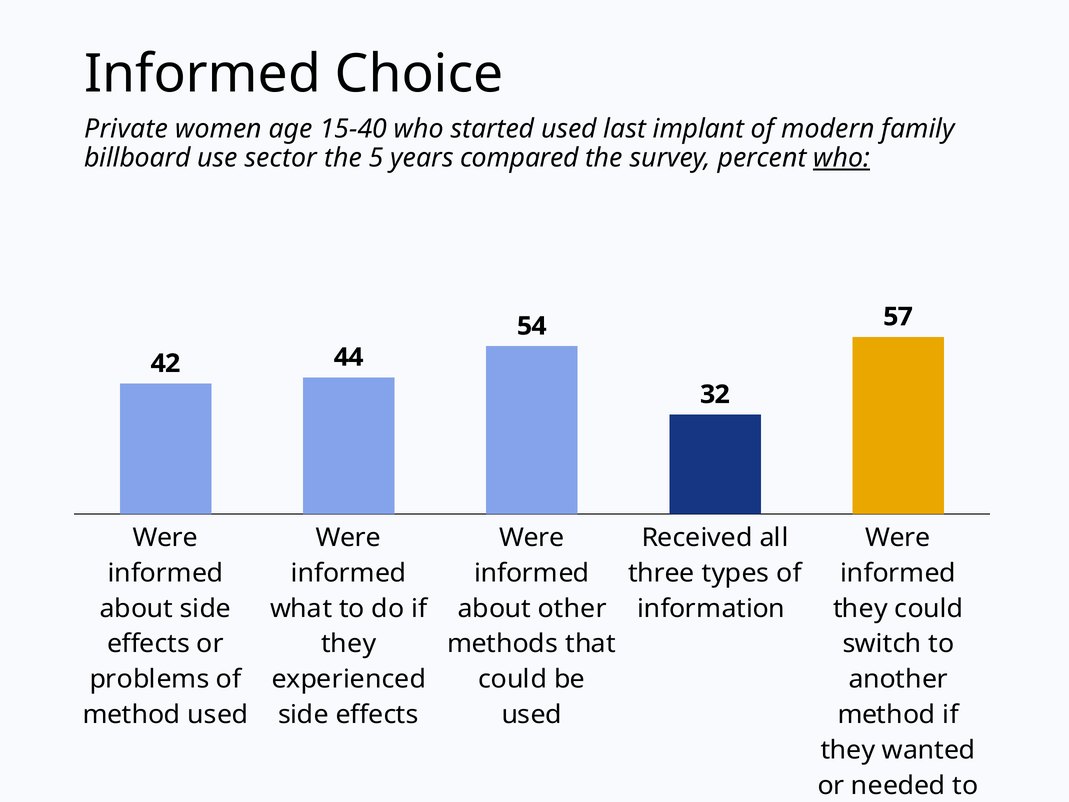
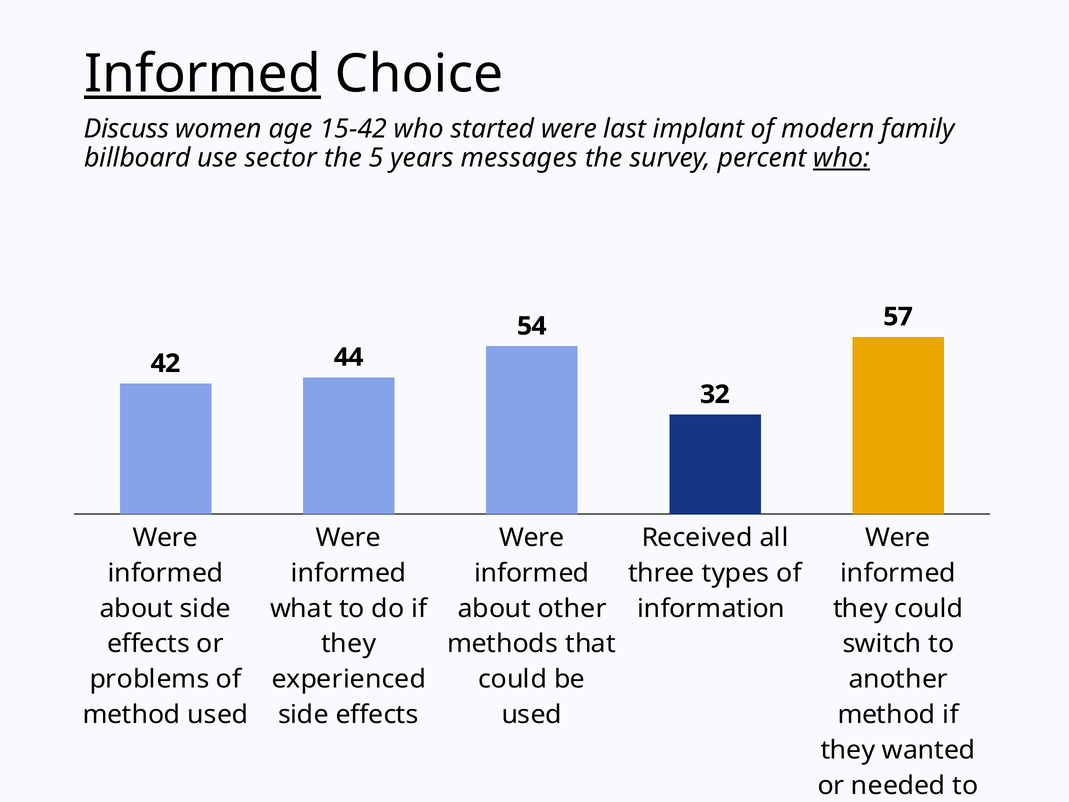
Informed underline: none -> present (203, 74)
Private: Private -> Discuss (126, 129)
15-40: 15-40 -> 15-42 (353, 129)
started used: used -> were (569, 129)
compared: compared -> messages (519, 158)
